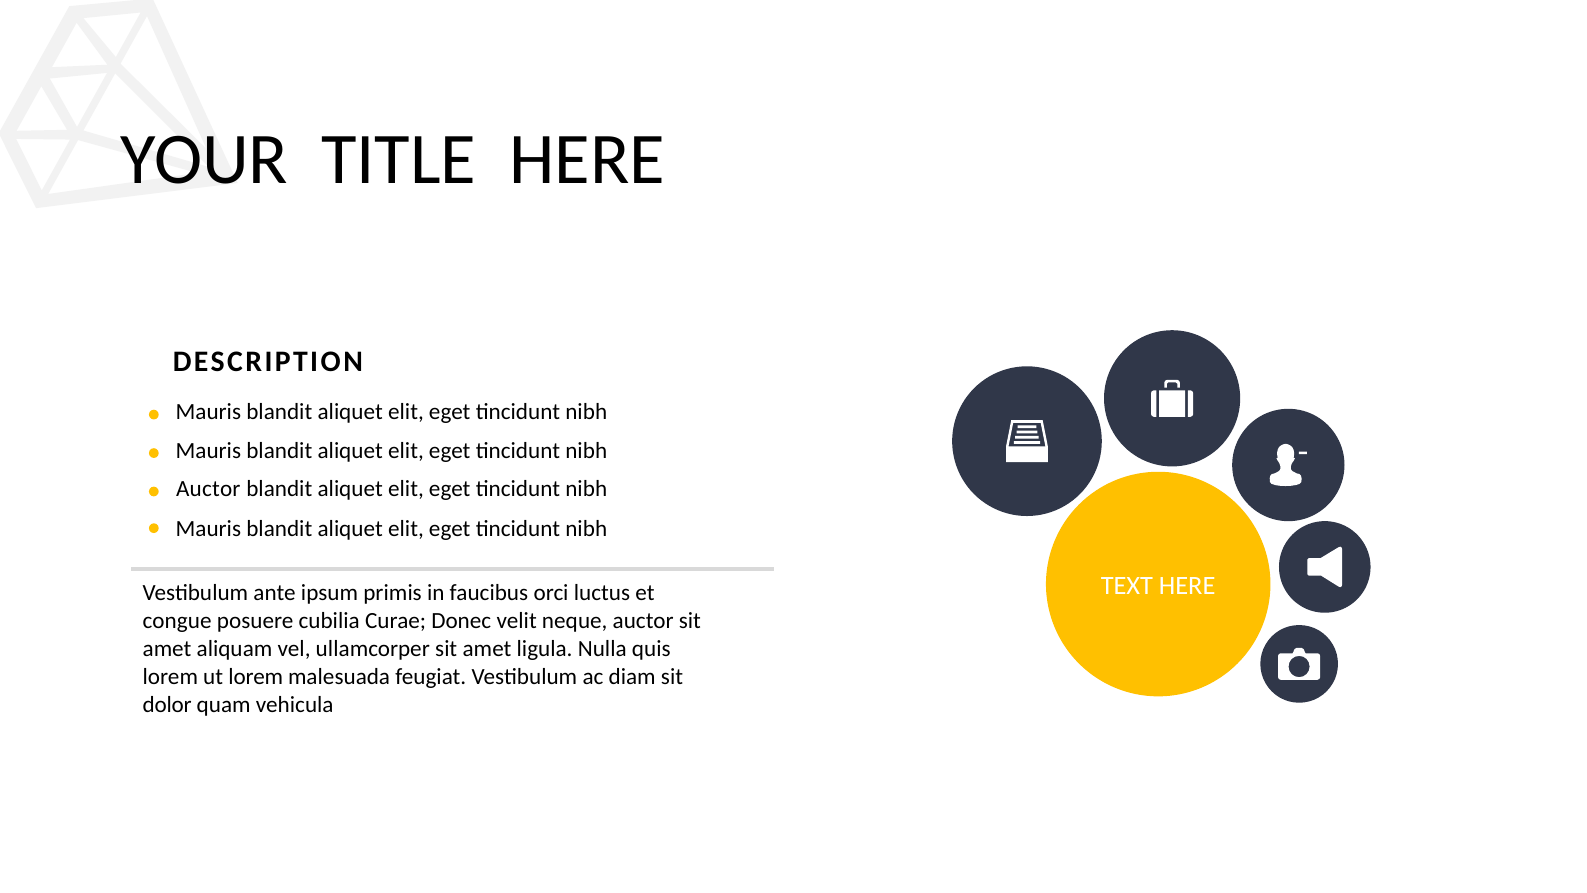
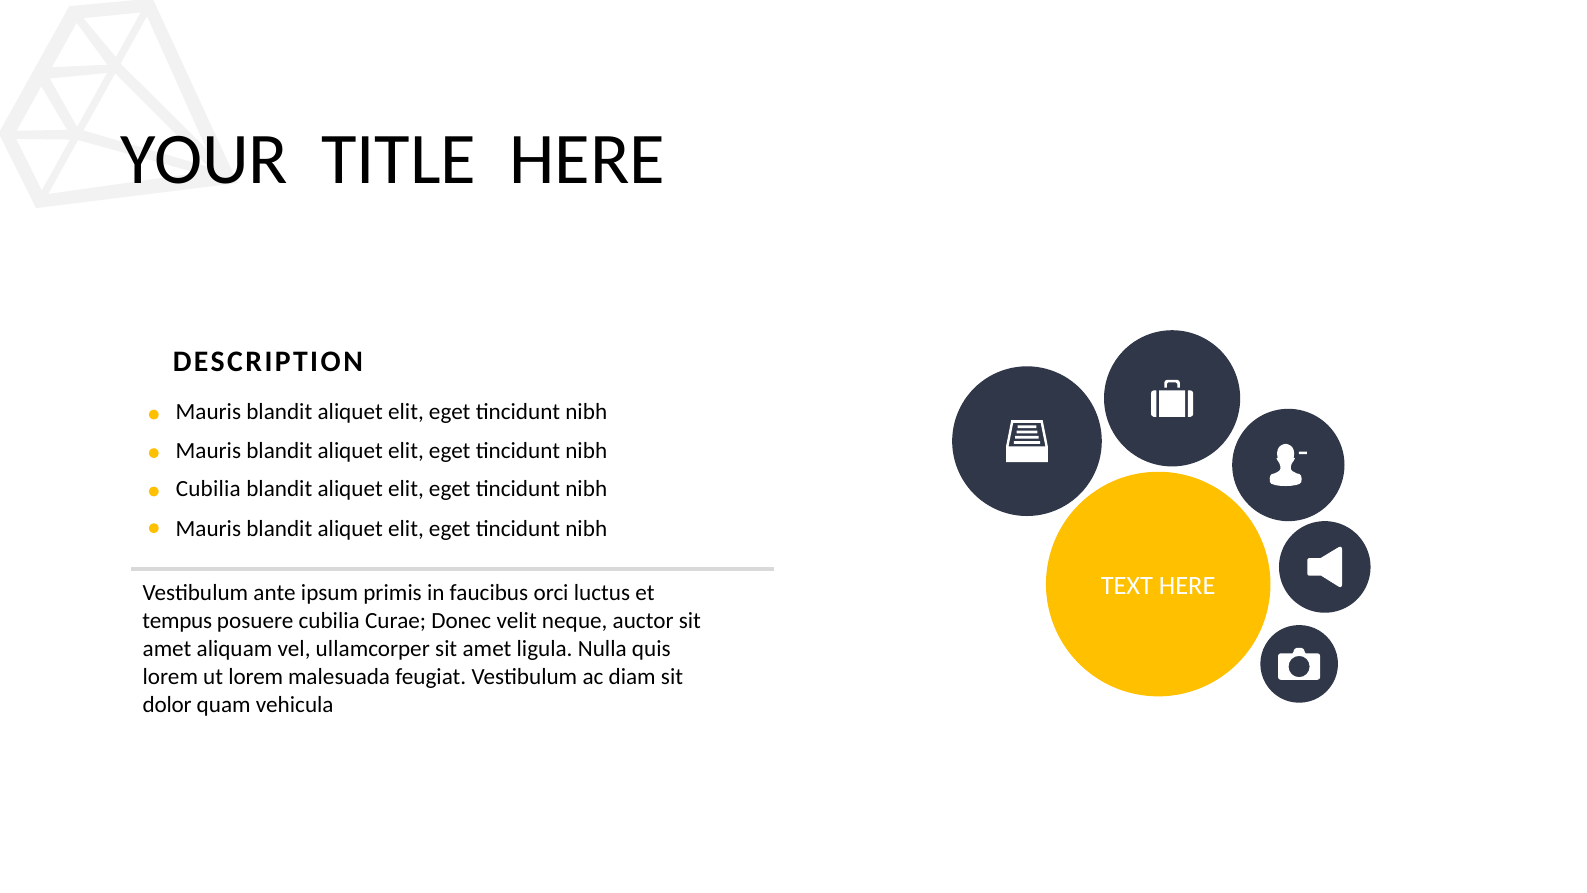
Auctor: Auctor -> Cubilia (208, 489)
congue: congue -> tempus (177, 621)
